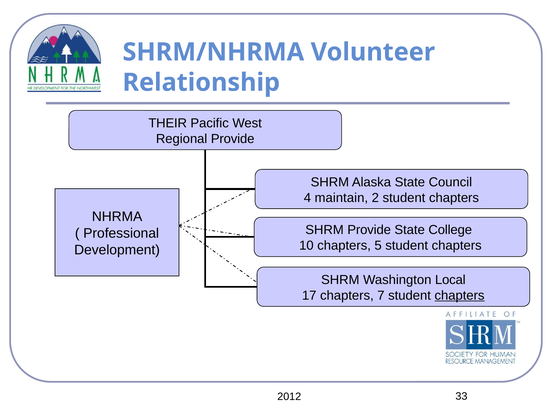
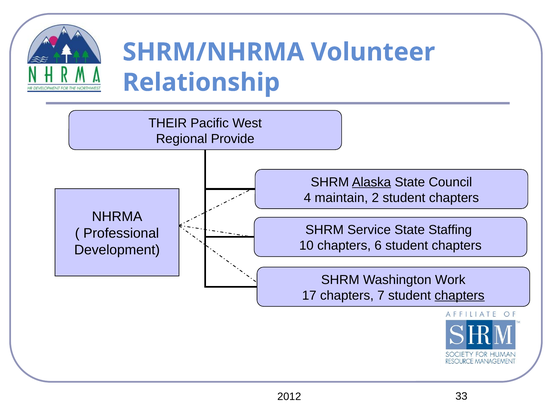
Alaska underline: none -> present (371, 182)
SHRM Provide: Provide -> Service (369, 230)
College: College -> Staffing (450, 230)
5: 5 -> 6 (378, 245)
Local: Local -> Work (450, 279)
